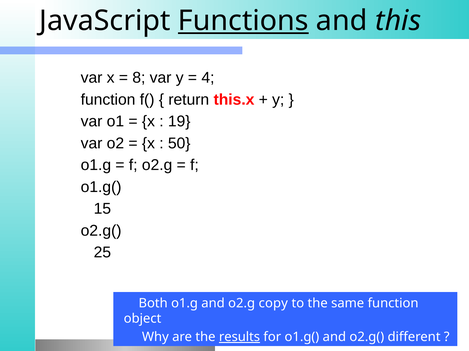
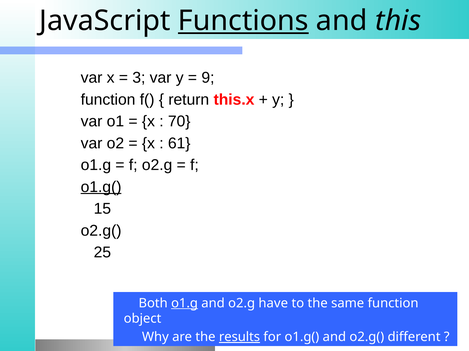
8: 8 -> 3 (139, 78)
4: 4 -> 9 (208, 78)
19: 19 -> 70 (179, 122)
50: 50 -> 61 (179, 144)
o1.g( underline: none -> present (101, 187)
o1.g underline: none -> present (185, 304)
copy: copy -> have (273, 304)
